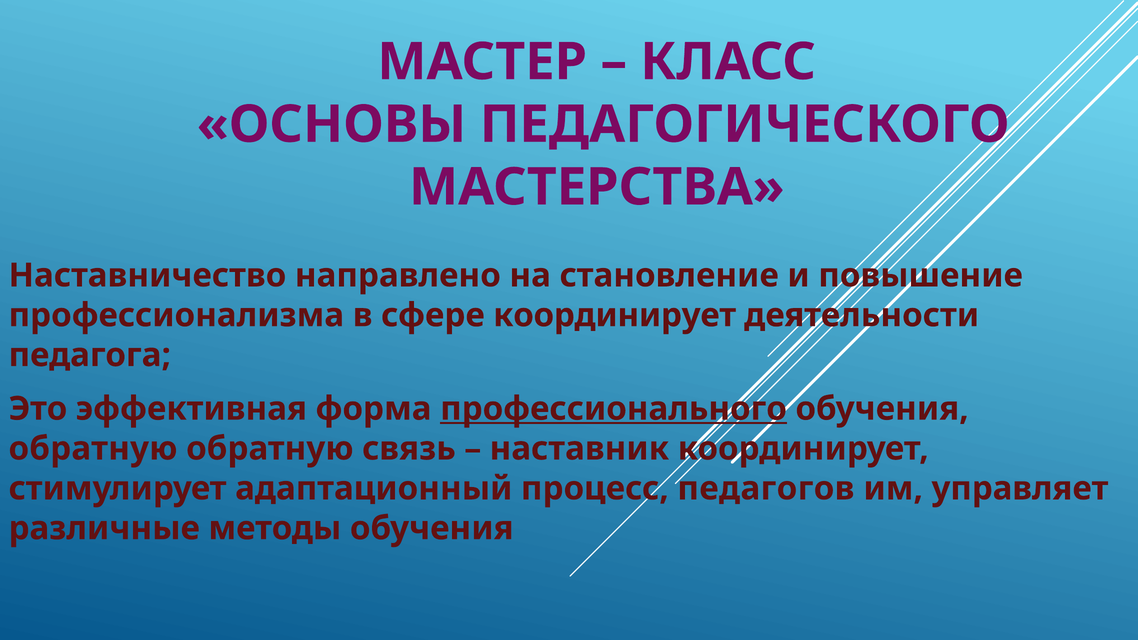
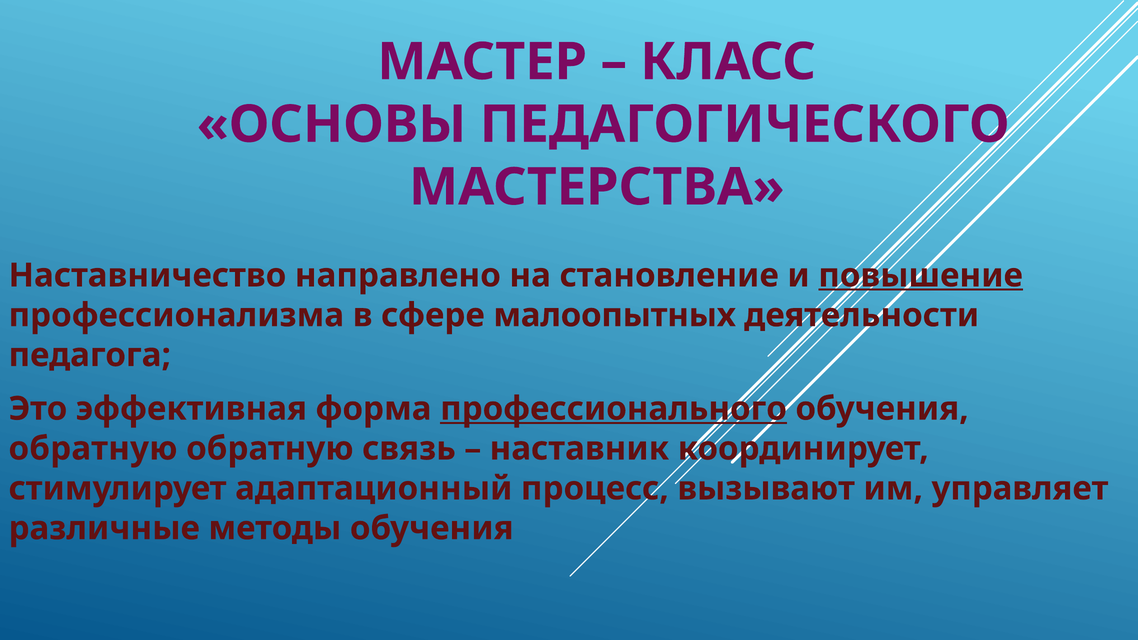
повышение underline: none -> present (921, 276)
сфере координирует: координирует -> малоопытных (615, 315)
педагогов: педагогов -> вызывают (766, 489)
